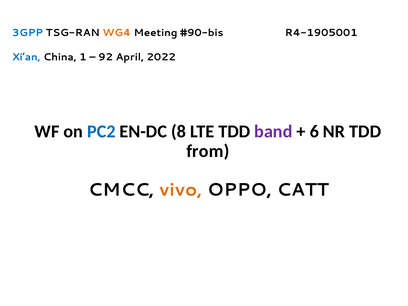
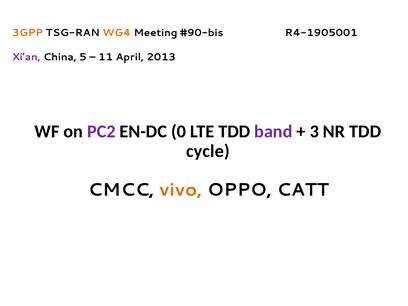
3GPP colour: blue -> orange (28, 33)
Xi’an colour: blue -> purple (26, 57)
1: 1 -> 5 (83, 57)
92: 92 -> 11 (106, 57)
2022: 2022 -> 2013 (161, 57)
PC2 colour: blue -> purple (101, 132)
8: 8 -> 0 (179, 132)
6: 6 -> 3 (314, 132)
from: from -> cycle (208, 151)
